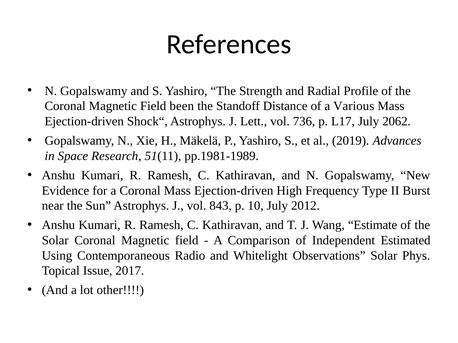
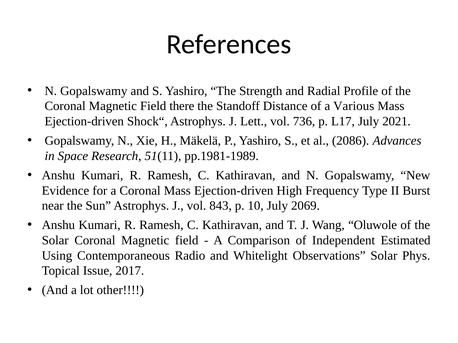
been: been -> there (182, 106)
2062: 2062 -> 2021 (397, 122)
2019: 2019 -> 2086 (351, 141)
2012: 2012 -> 2069 (305, 206)
Estimate: Estimate -> Oluwole (373, 225)
